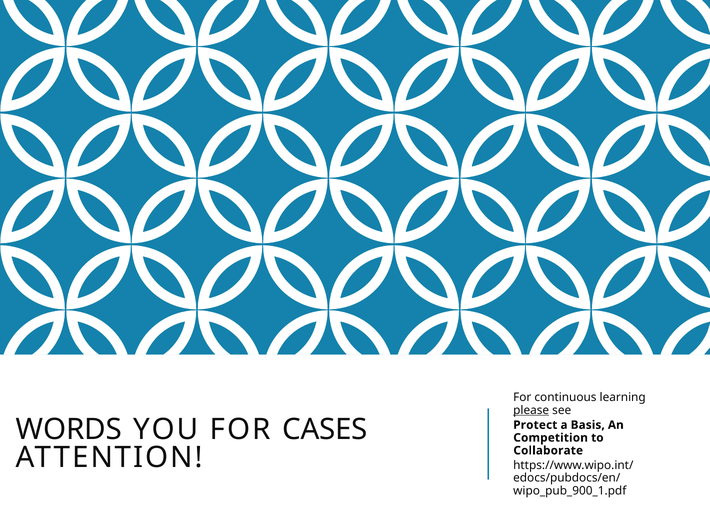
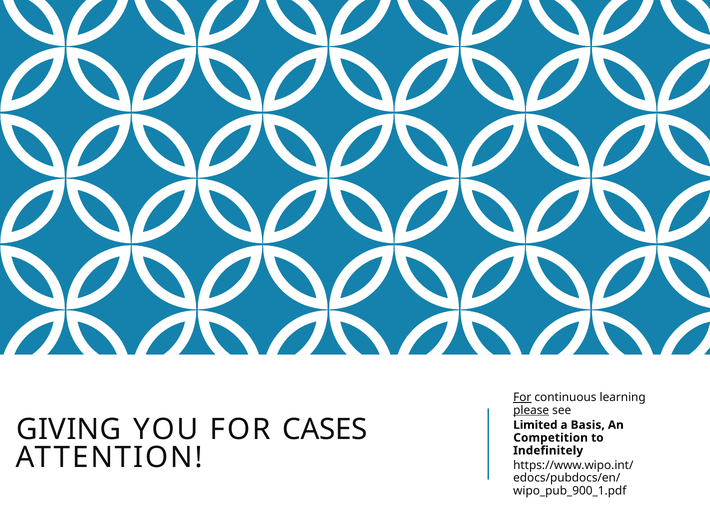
For underline: none -> present (522, 398)
WORDS: WORDS -> GIVING (69, 430)
Protect: Protect -> Limited (535, 425)
Collaborate: Collaborate -> Indefinitely (548, 451)
